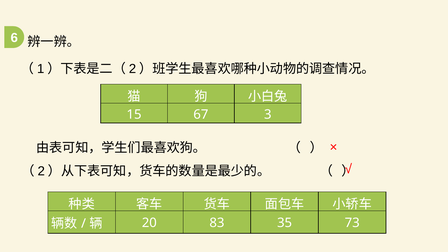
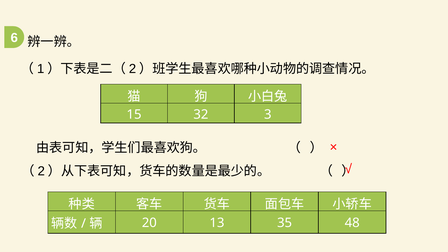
67: 67 -> 32 (201, 115)
83: 83 -> 13 (217, 223)
73: 73 -> 48 (352, 223)
